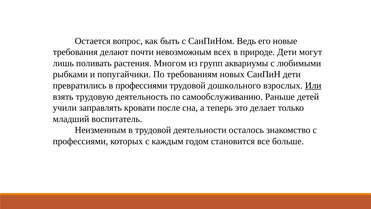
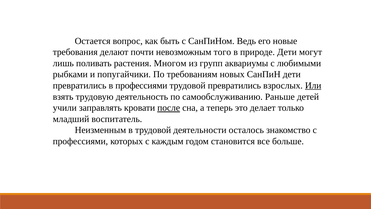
всех: всех -> того (222, 52)
трудовой дошкольного: дошкольного -> превратились (234, 85)
после underline: none -> present (169, 108)
